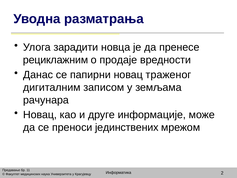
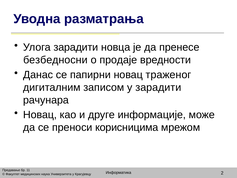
рециклажним: рециклажним -> безбедносни (55, 60)
у земљама: земљама -> зарадити (158, 87)
јединствених: јединствених -> корисницима (127, 127)
